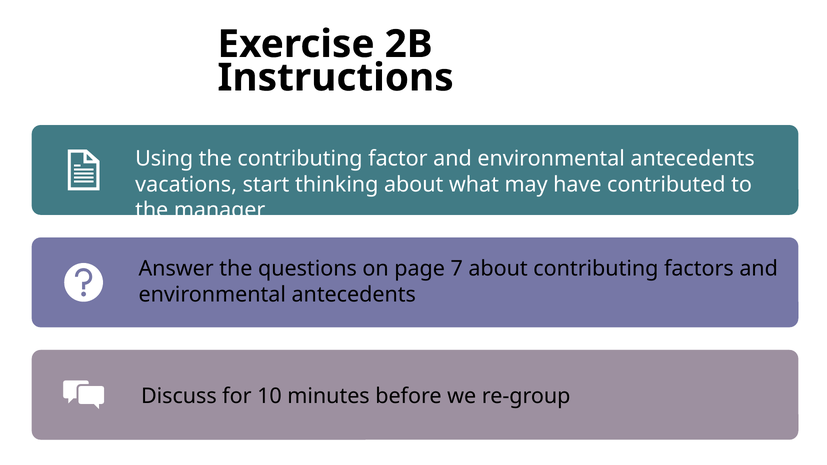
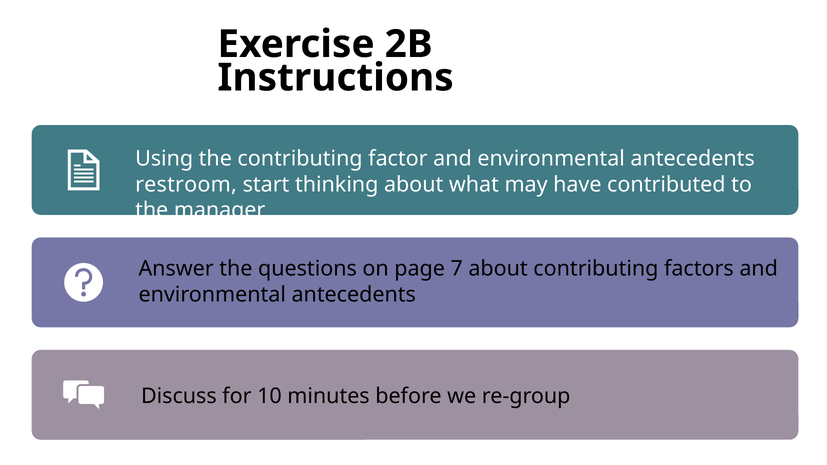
vacations: vacations -> restroom (186, 185)
